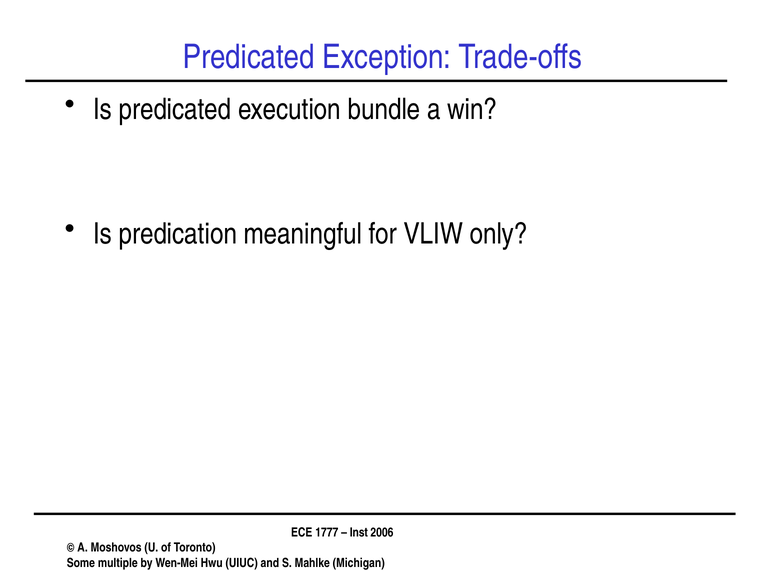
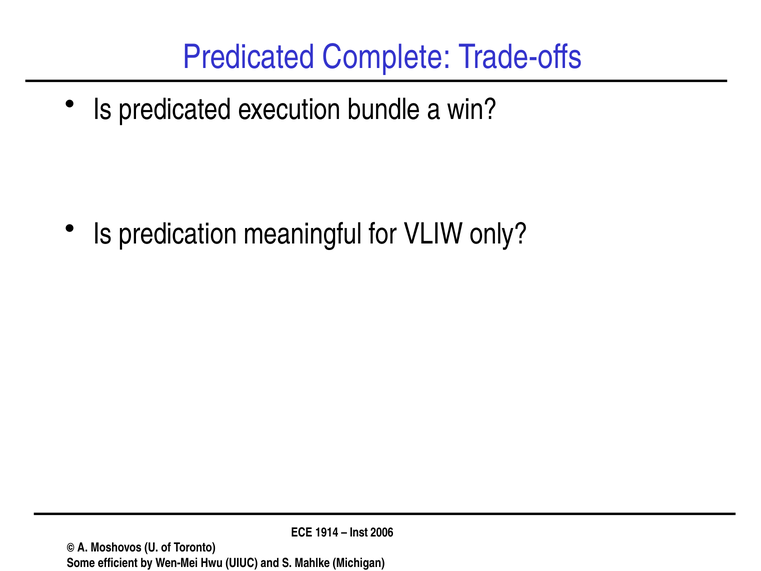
Exception: Exception -> Complete (387, 57)
1777: 1777 -> 1914 (327, 532)
multiple: multiple -> efficient (118, 563)
